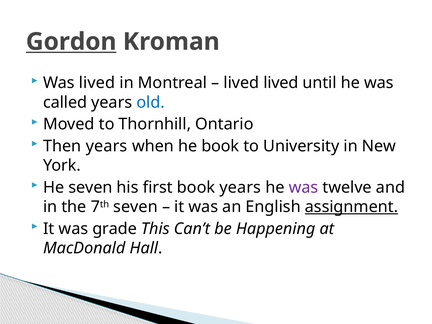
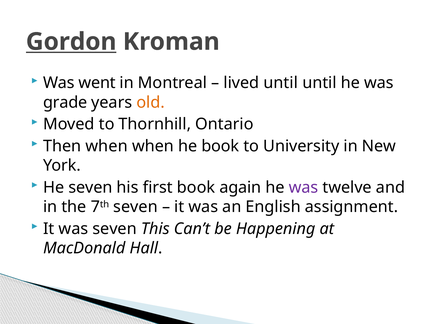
Was lived: lived -> went (97, 83)
lived lived: lived -> until (281, 83)
called: called -> grade (65, 102)
old colour: blue -> orange (151, 102)
Then years: years -> when (107, 146)
book years: years -> again (240, 187)
assignment underline: present -> none (351, 207)
was grade: grade -> seven (115, 229)
